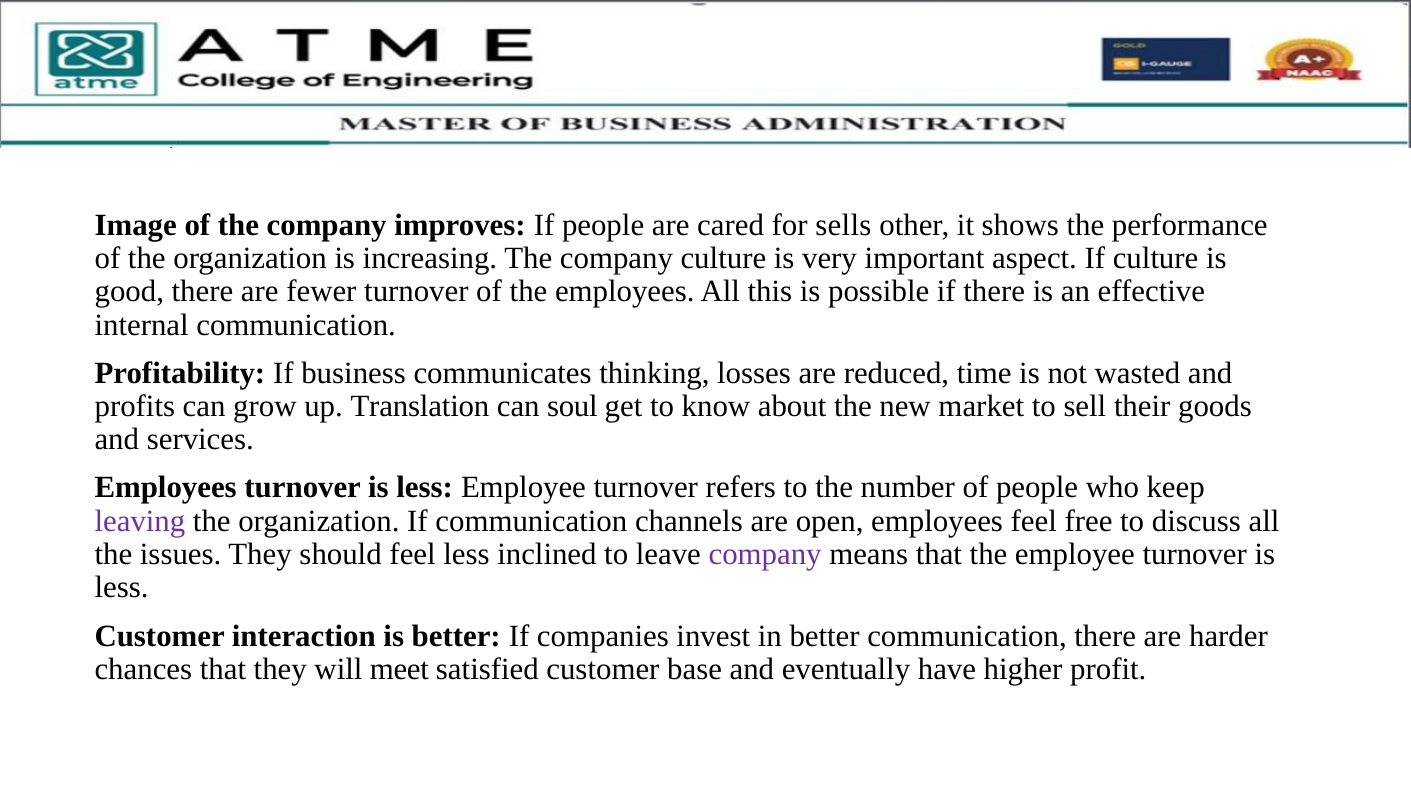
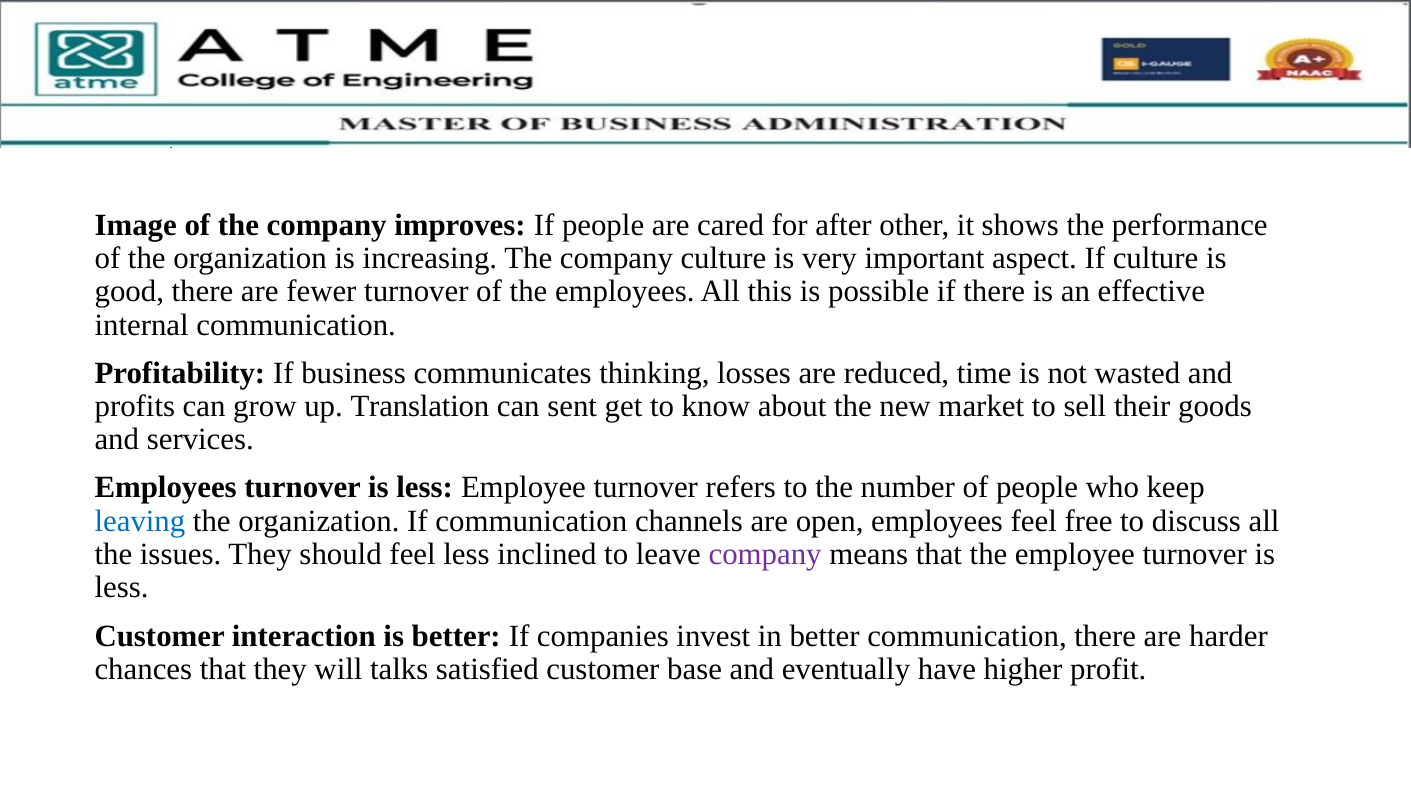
sells: sells -> after (844, 225)
soul: soul -> sent (572, 406)
leaving colour: purple -> blue (140, 521)
meet: meet -> talks (399, 669)
